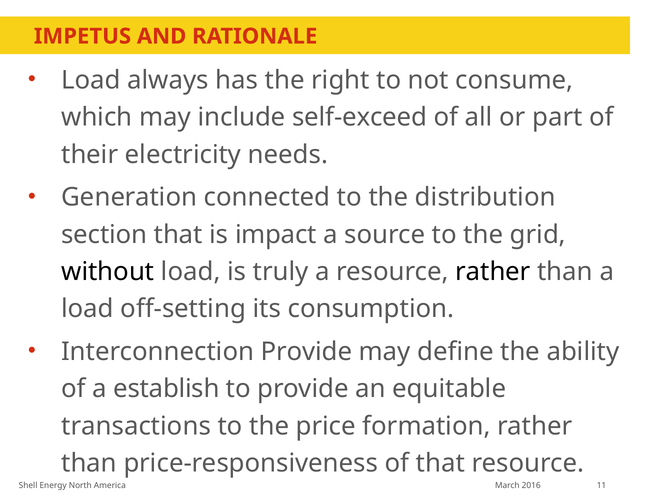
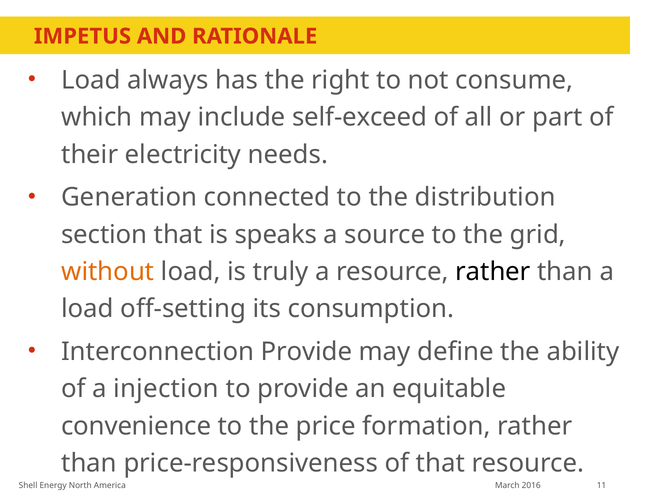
impact: impact -> speaks (276, 234)
without colour: black -> orange (108, 272)
establish: establish -> injection (166, 389)
transactions: transactions -> convenience (136, 426)
